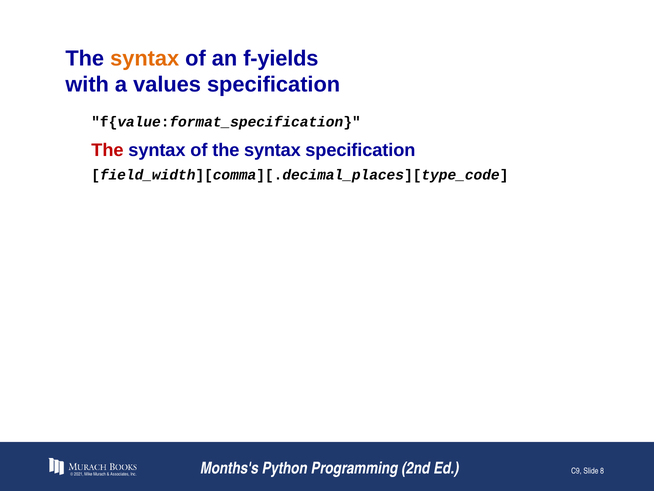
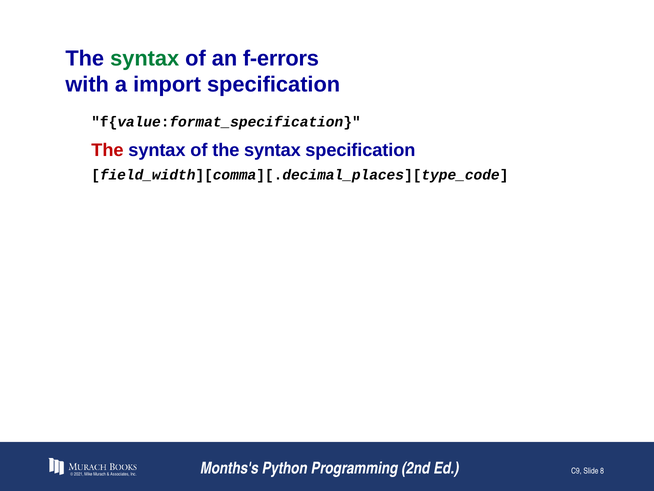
syntax colour: orange -> green (145, 58)
f-yields: f-yields -> f-errors (281, 58)
values: values -> import (167, 85)
